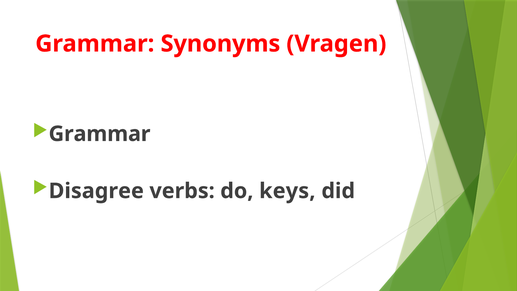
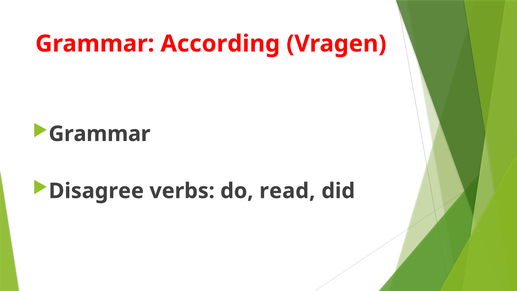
Synonyms: Synonyms -> According (220, 44)
keys: keys -> read (287, 191)
